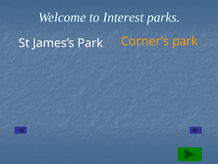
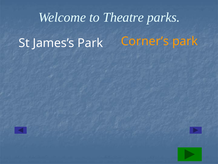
Interest: Interest -> Theatre (123, 17)
